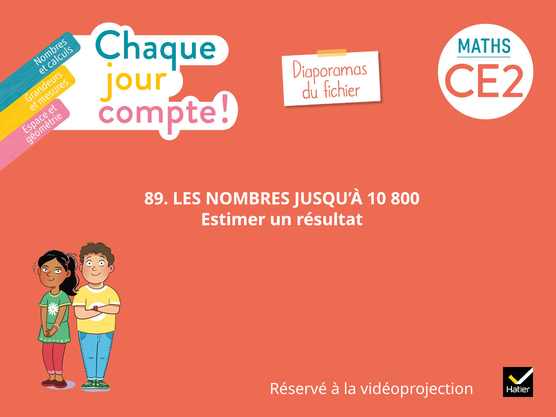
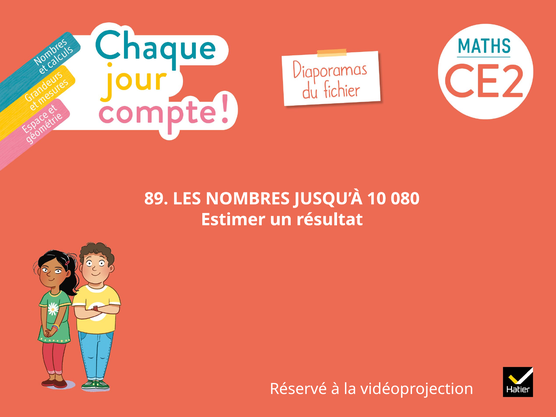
800: 800 -> 080 (405, 199)
